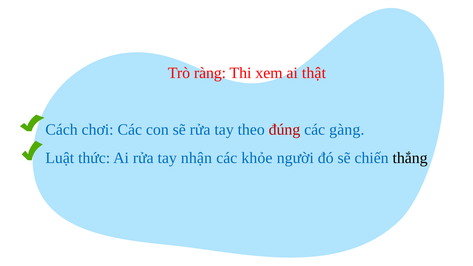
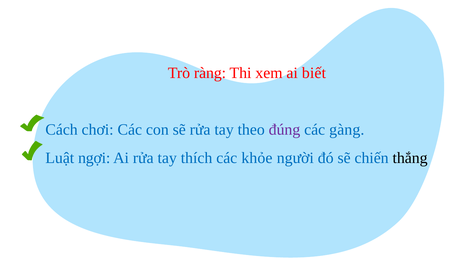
thật: thật -> biết (314, 73)
đúng colour: red -> purple (284, 130)
thức: thức -> ngợi (94, 158)
nhận: nhận -> thích (197, 158)
